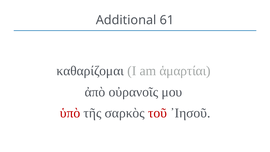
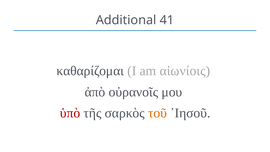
61: 61 -> 41 (167, 20)
ἁμαρτίαι: ἁμαρτίαι -> αἰωνίοις (185, 71)
τοῦ colour: red -> orange (157, 113)
